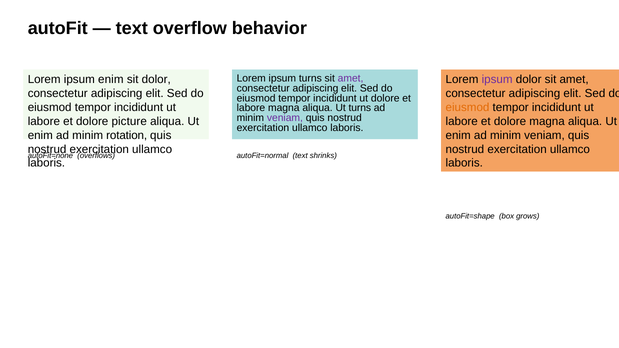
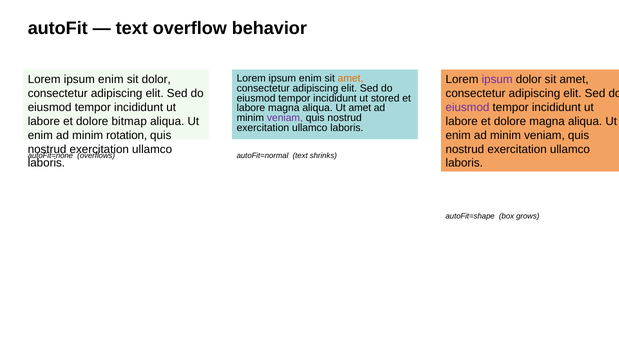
turns: turns -> enim (310, 78)
amet colour: purple -> orange (351, 78)
ut dolore: dolore -> stored (385, 98)
eiusmod colour: orange -> purple (467, 108)
Ut turns: turns -> amet (360, 108)
picture: picture -> bitmap (129, 121)
